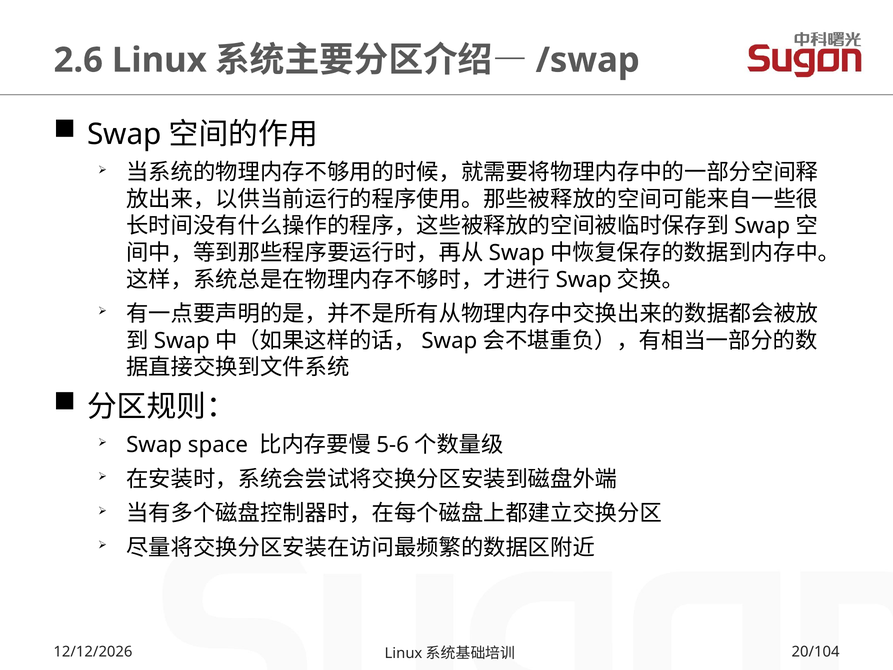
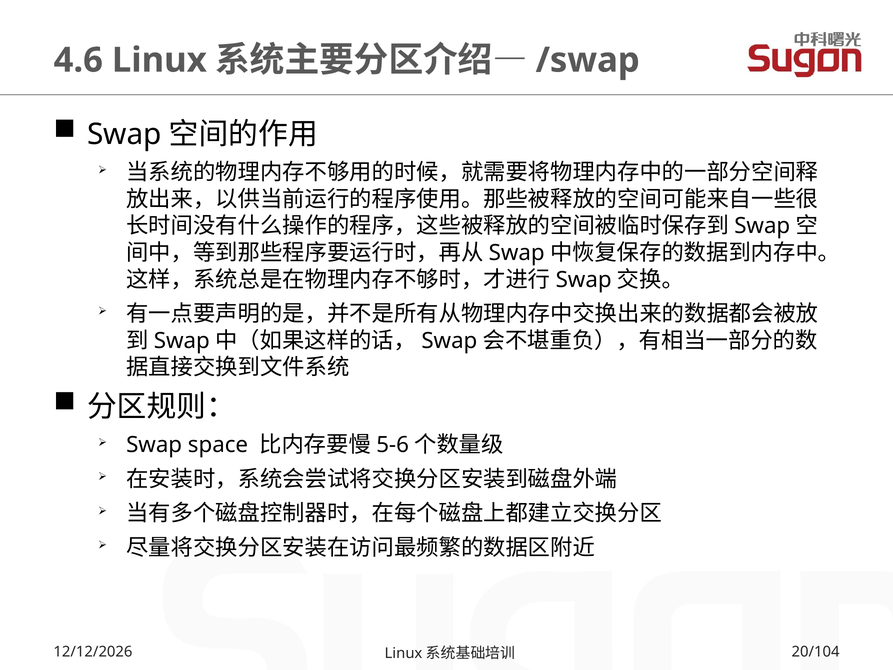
2.6: 2.6 -> 4.6 (78, 60)
